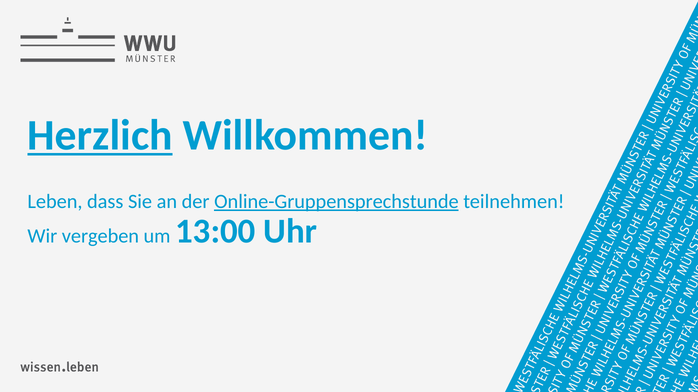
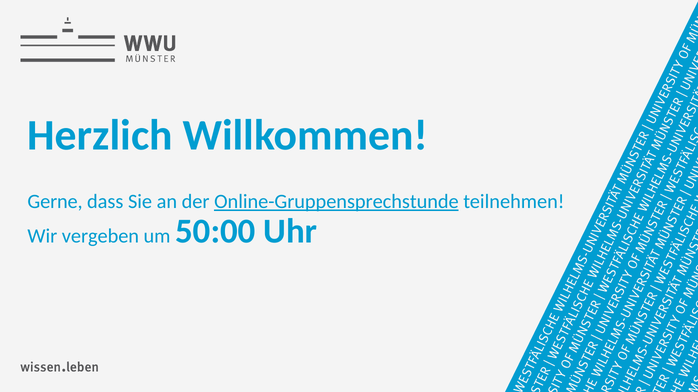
Herzlich underline: present -> none (100, 136)
Leben: Leben -> Gerne (55, 202)
13:00: 13:00 -> 50:00 (215, 231)
